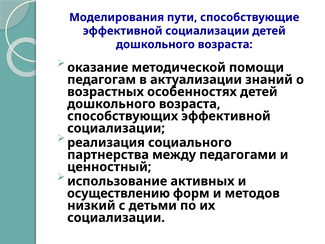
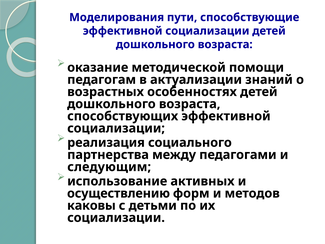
ценностный: ценностный -> следующим (109, 167)
низкий: низкий -> каковы (91, 205)
